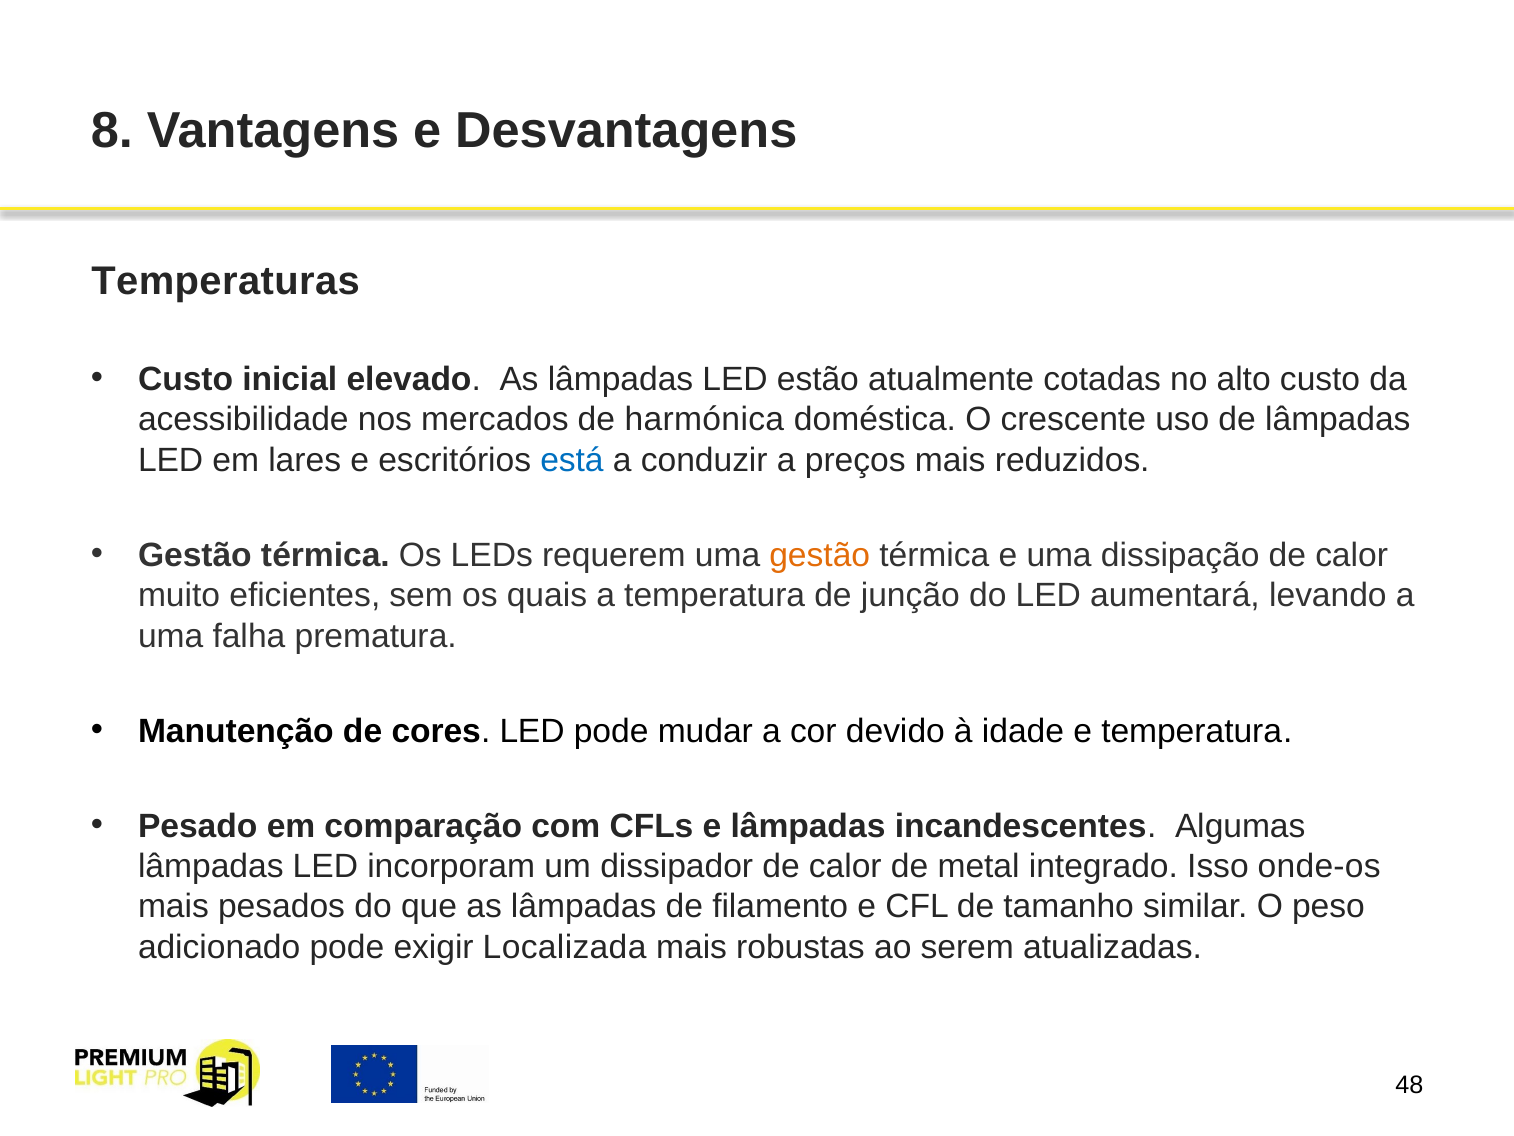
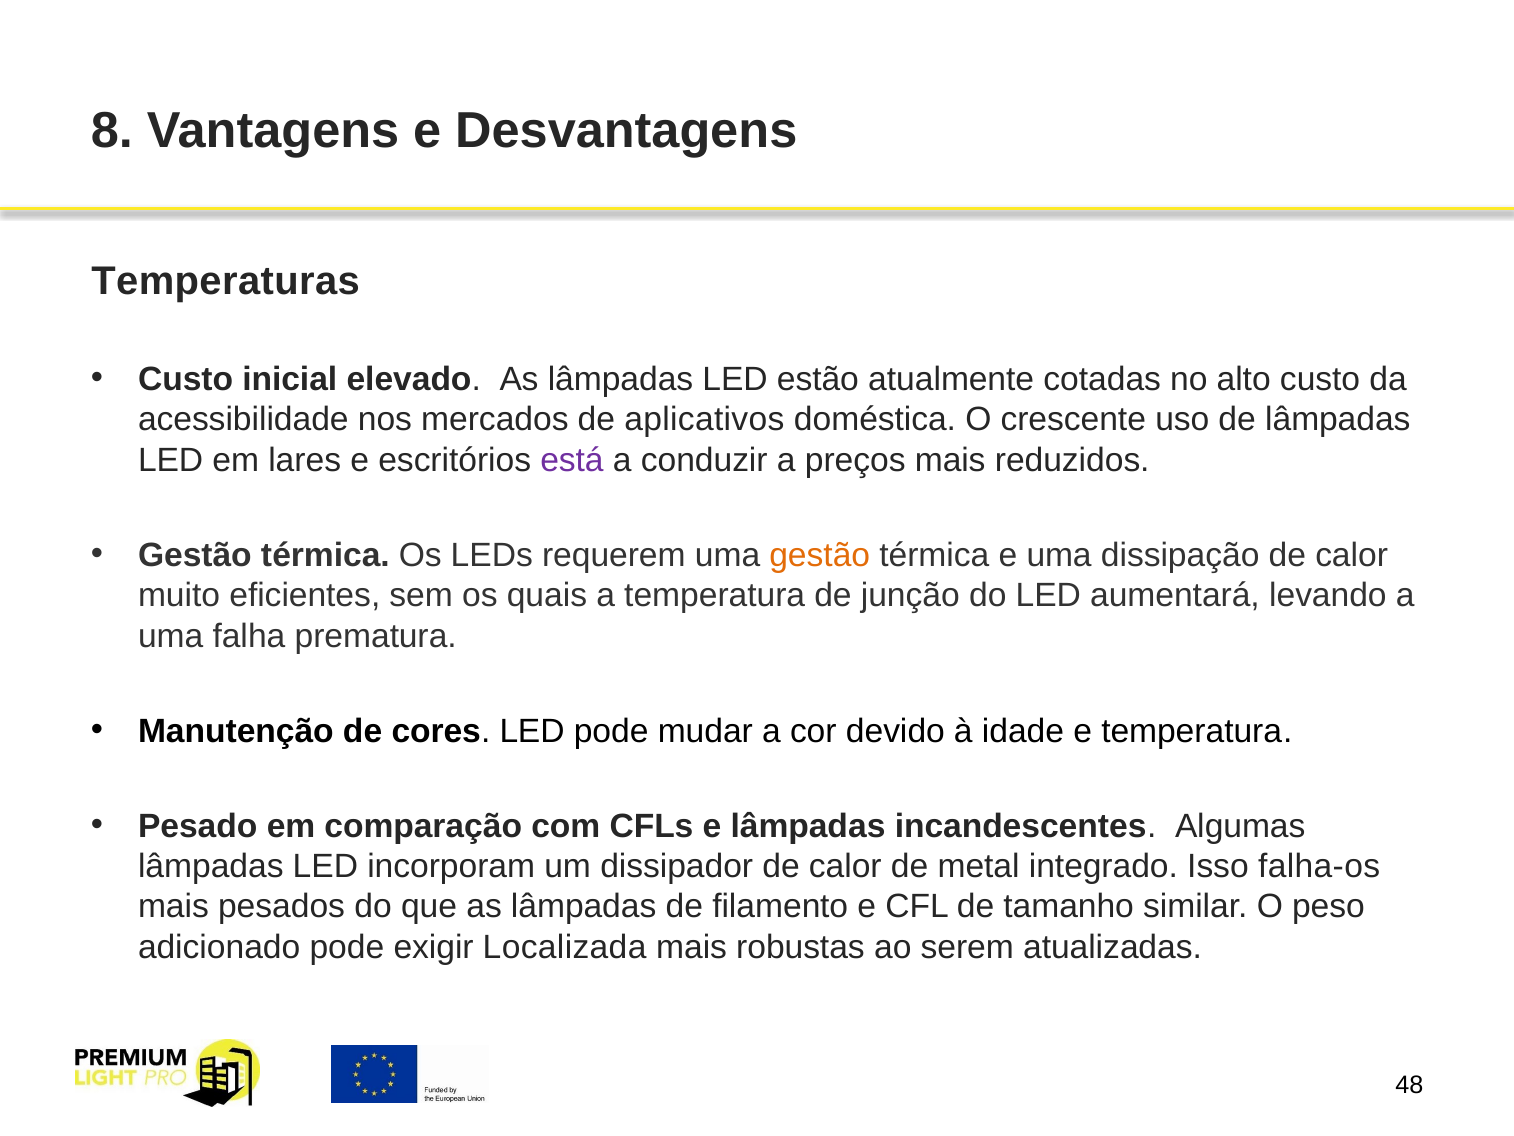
harmónica: harmónica -> aplicativos (704, 420)
está colour: blue -> purple (572, 460)
onde-os: onde-os -> falha-os (1319, 866)
